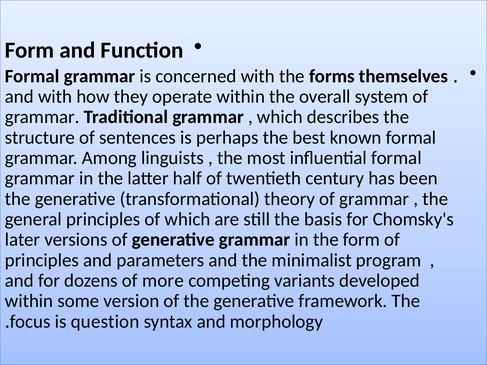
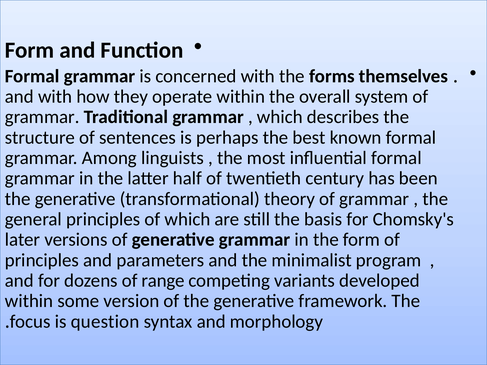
more: more -> range (163, 281)
